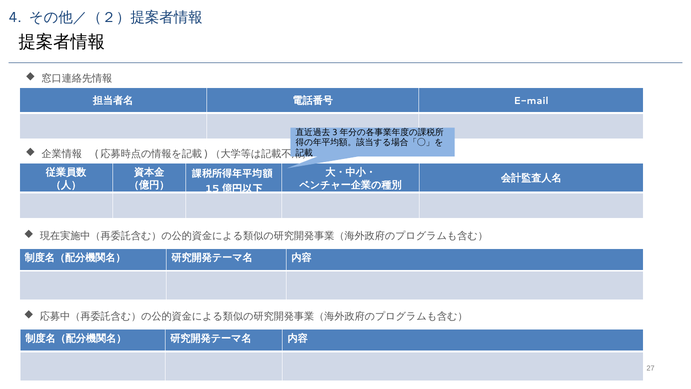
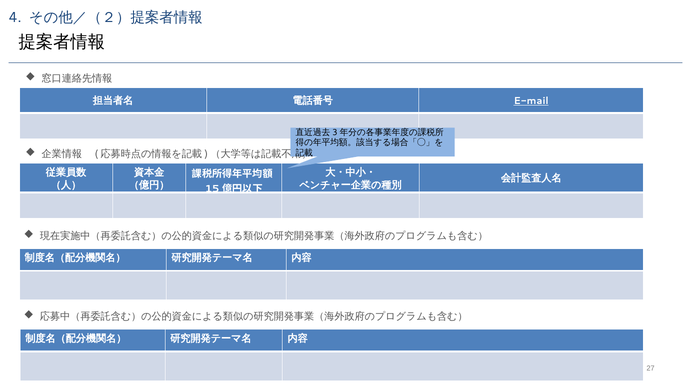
E-mail underline: none -> present (531, 101)
